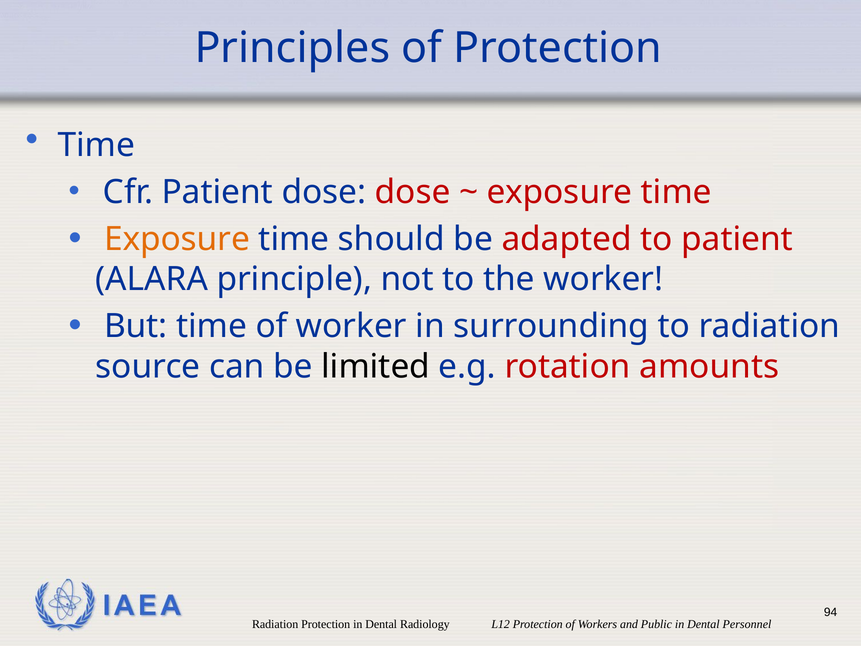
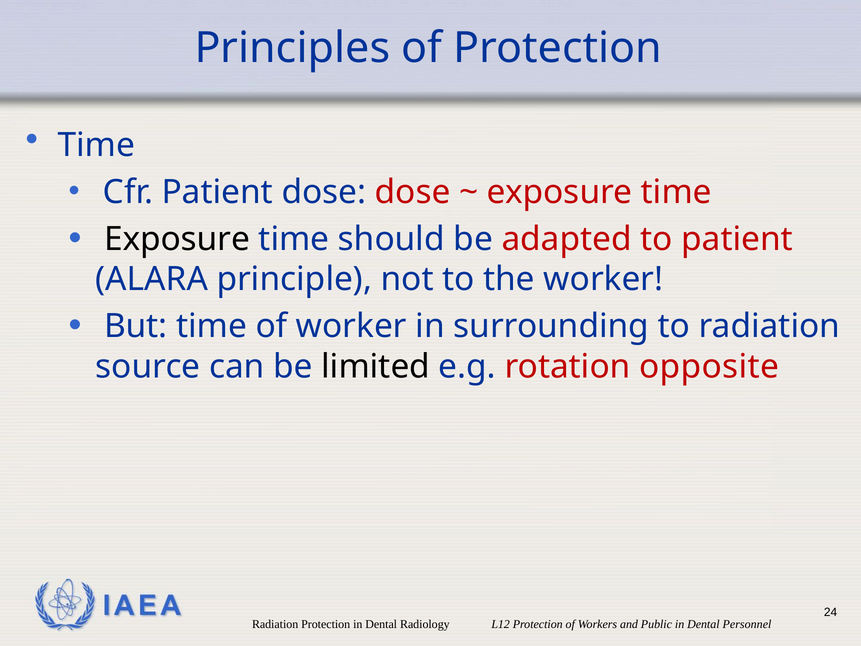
Exposure colour: orange -> black (177, 239)
amounts: amounts -> opposite (709, 366)
94: 94 -> 24 (831, 612)
